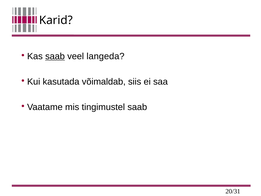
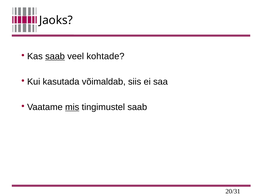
Karid: Karid -> Jaoks (56, 20)
langeda: langeda -> kohtade (105, 56)
mis underline: none -> present (72, 107)
